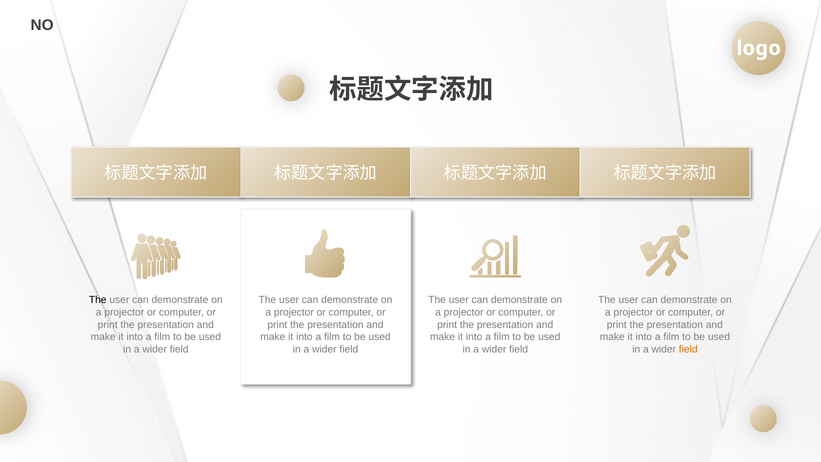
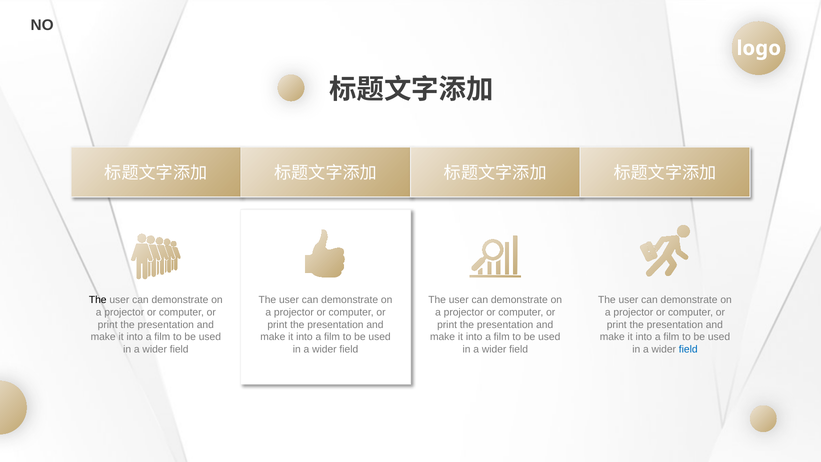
field colour: orange -> blue (688, 349)
